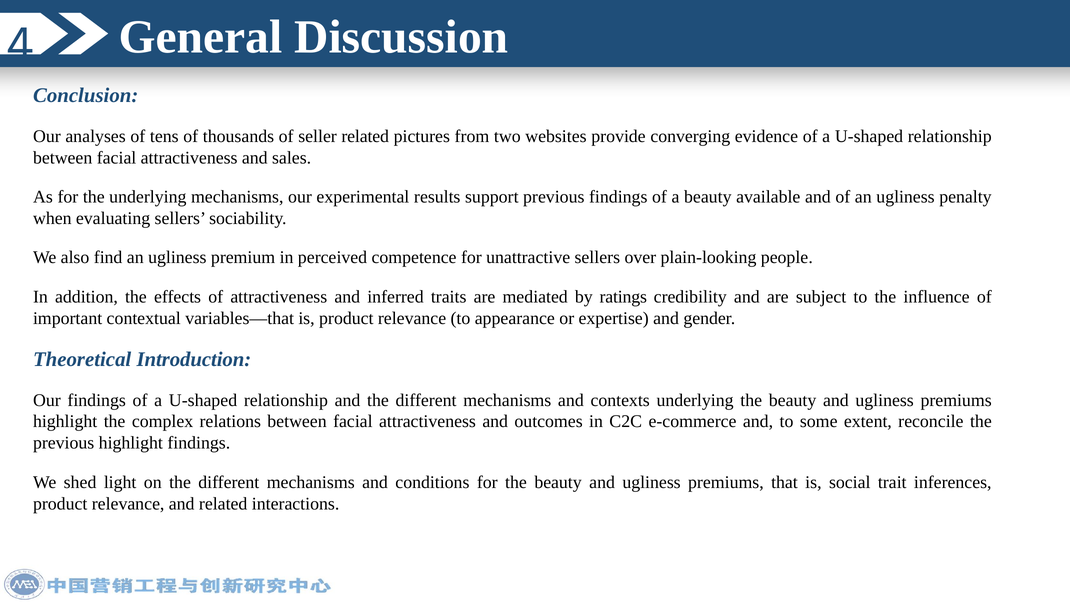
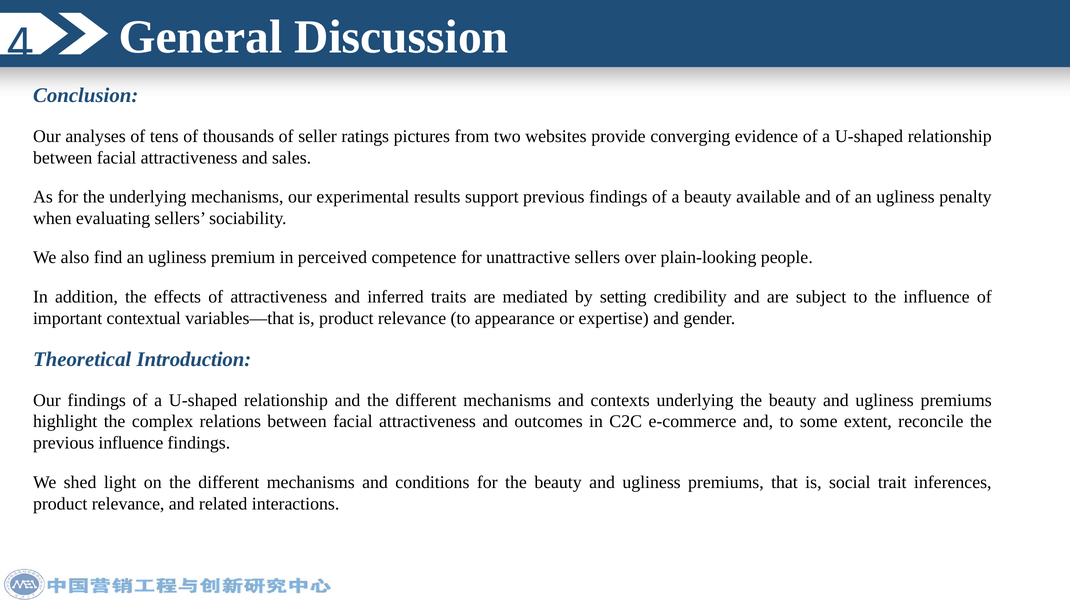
seller related: related -> ratings (365, 136)
ratings: ratings -> setting (623, 297)
previous highlight: highlight -> influence (131, 443)
